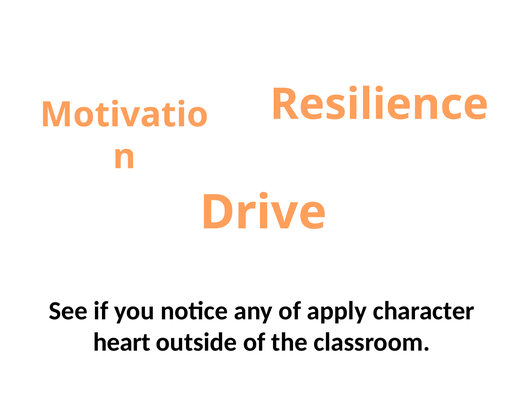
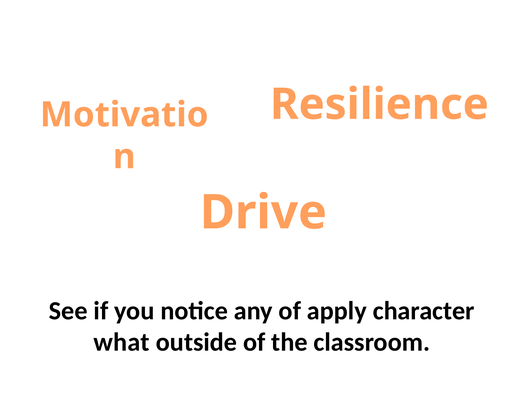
heart: heart -> what (122, 342)
